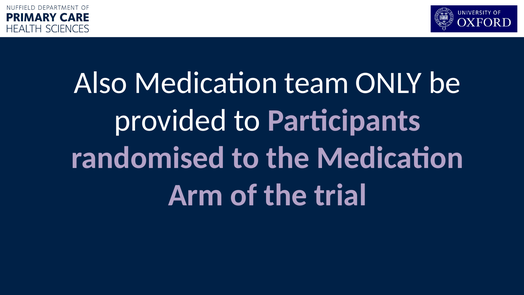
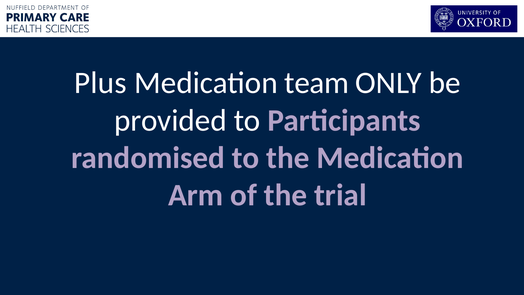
Also: Also -> Plus (100, 83)
